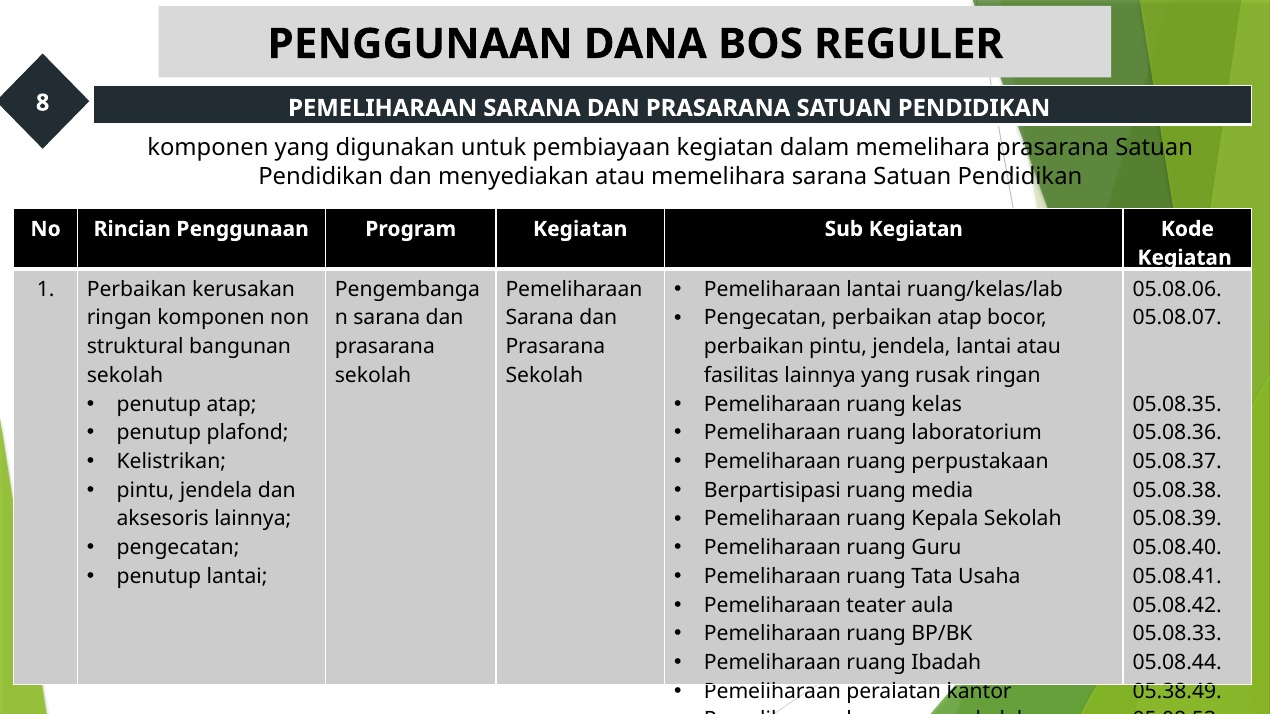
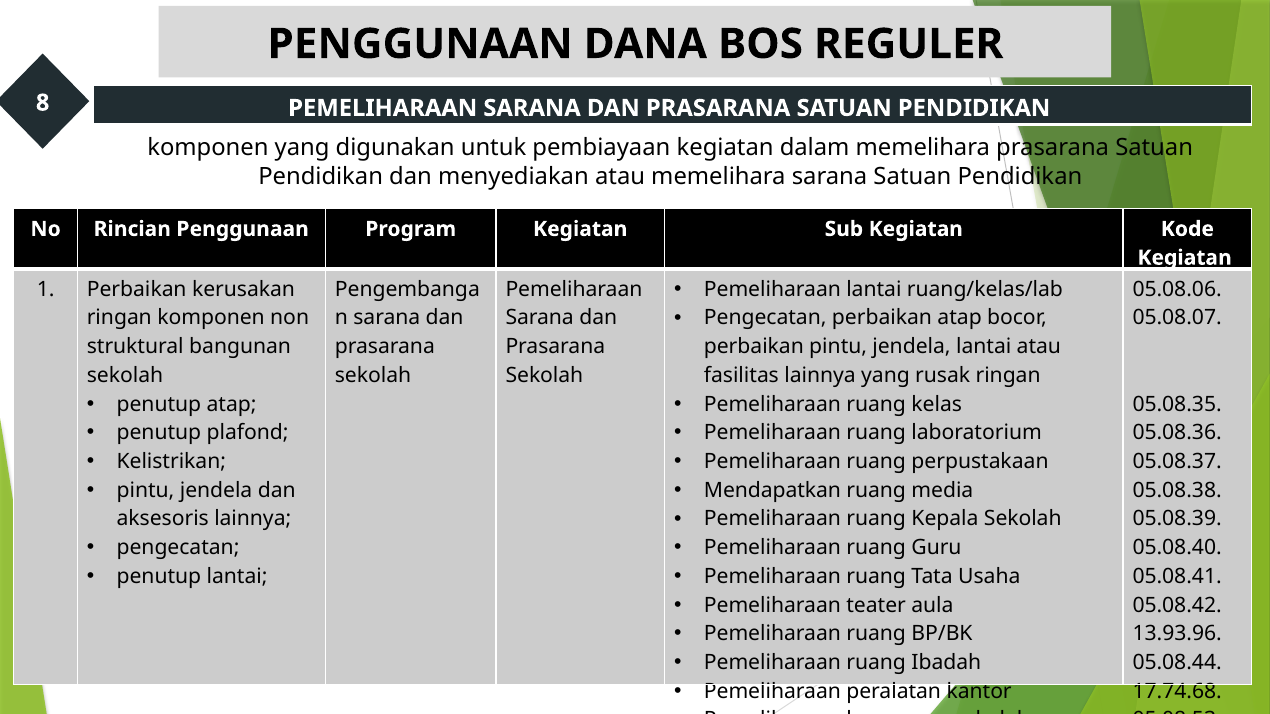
Berpartisipasi: Berpartisipasi -> Mendapatkan (772, 491)
05.08.33: 05.08.33 -> 13.93.96 (1177, 634)
05.38.49: 05.38.49 -> 17.74.68 (1177, 692)
